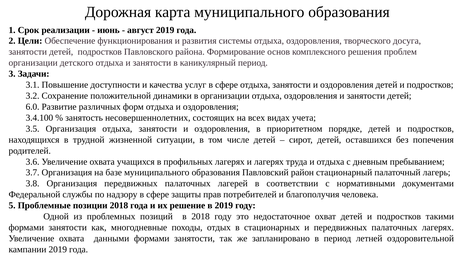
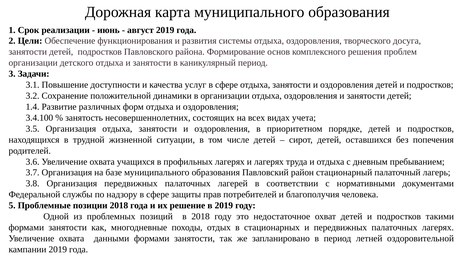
6.0: 6.0 -> 1.4 (33, 107)
